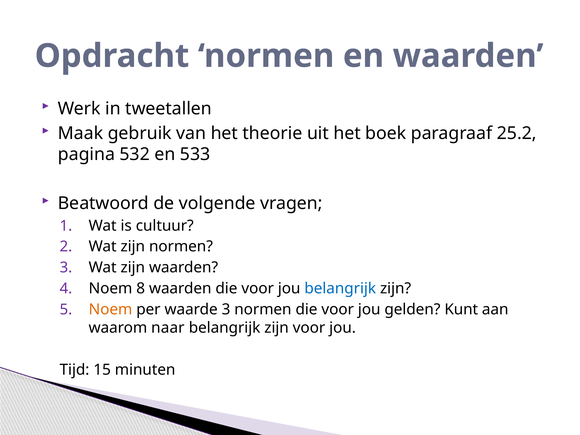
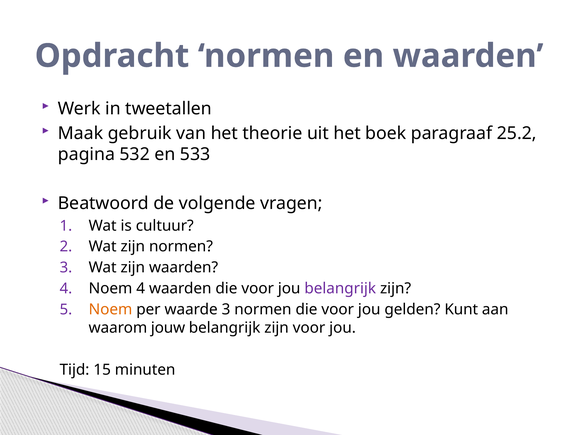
Noem 8: 8 -> 4 (141, 289)
belangrijk colour: blue -> purple (340, 289)
naar: naar -> jouw (168, 328)
